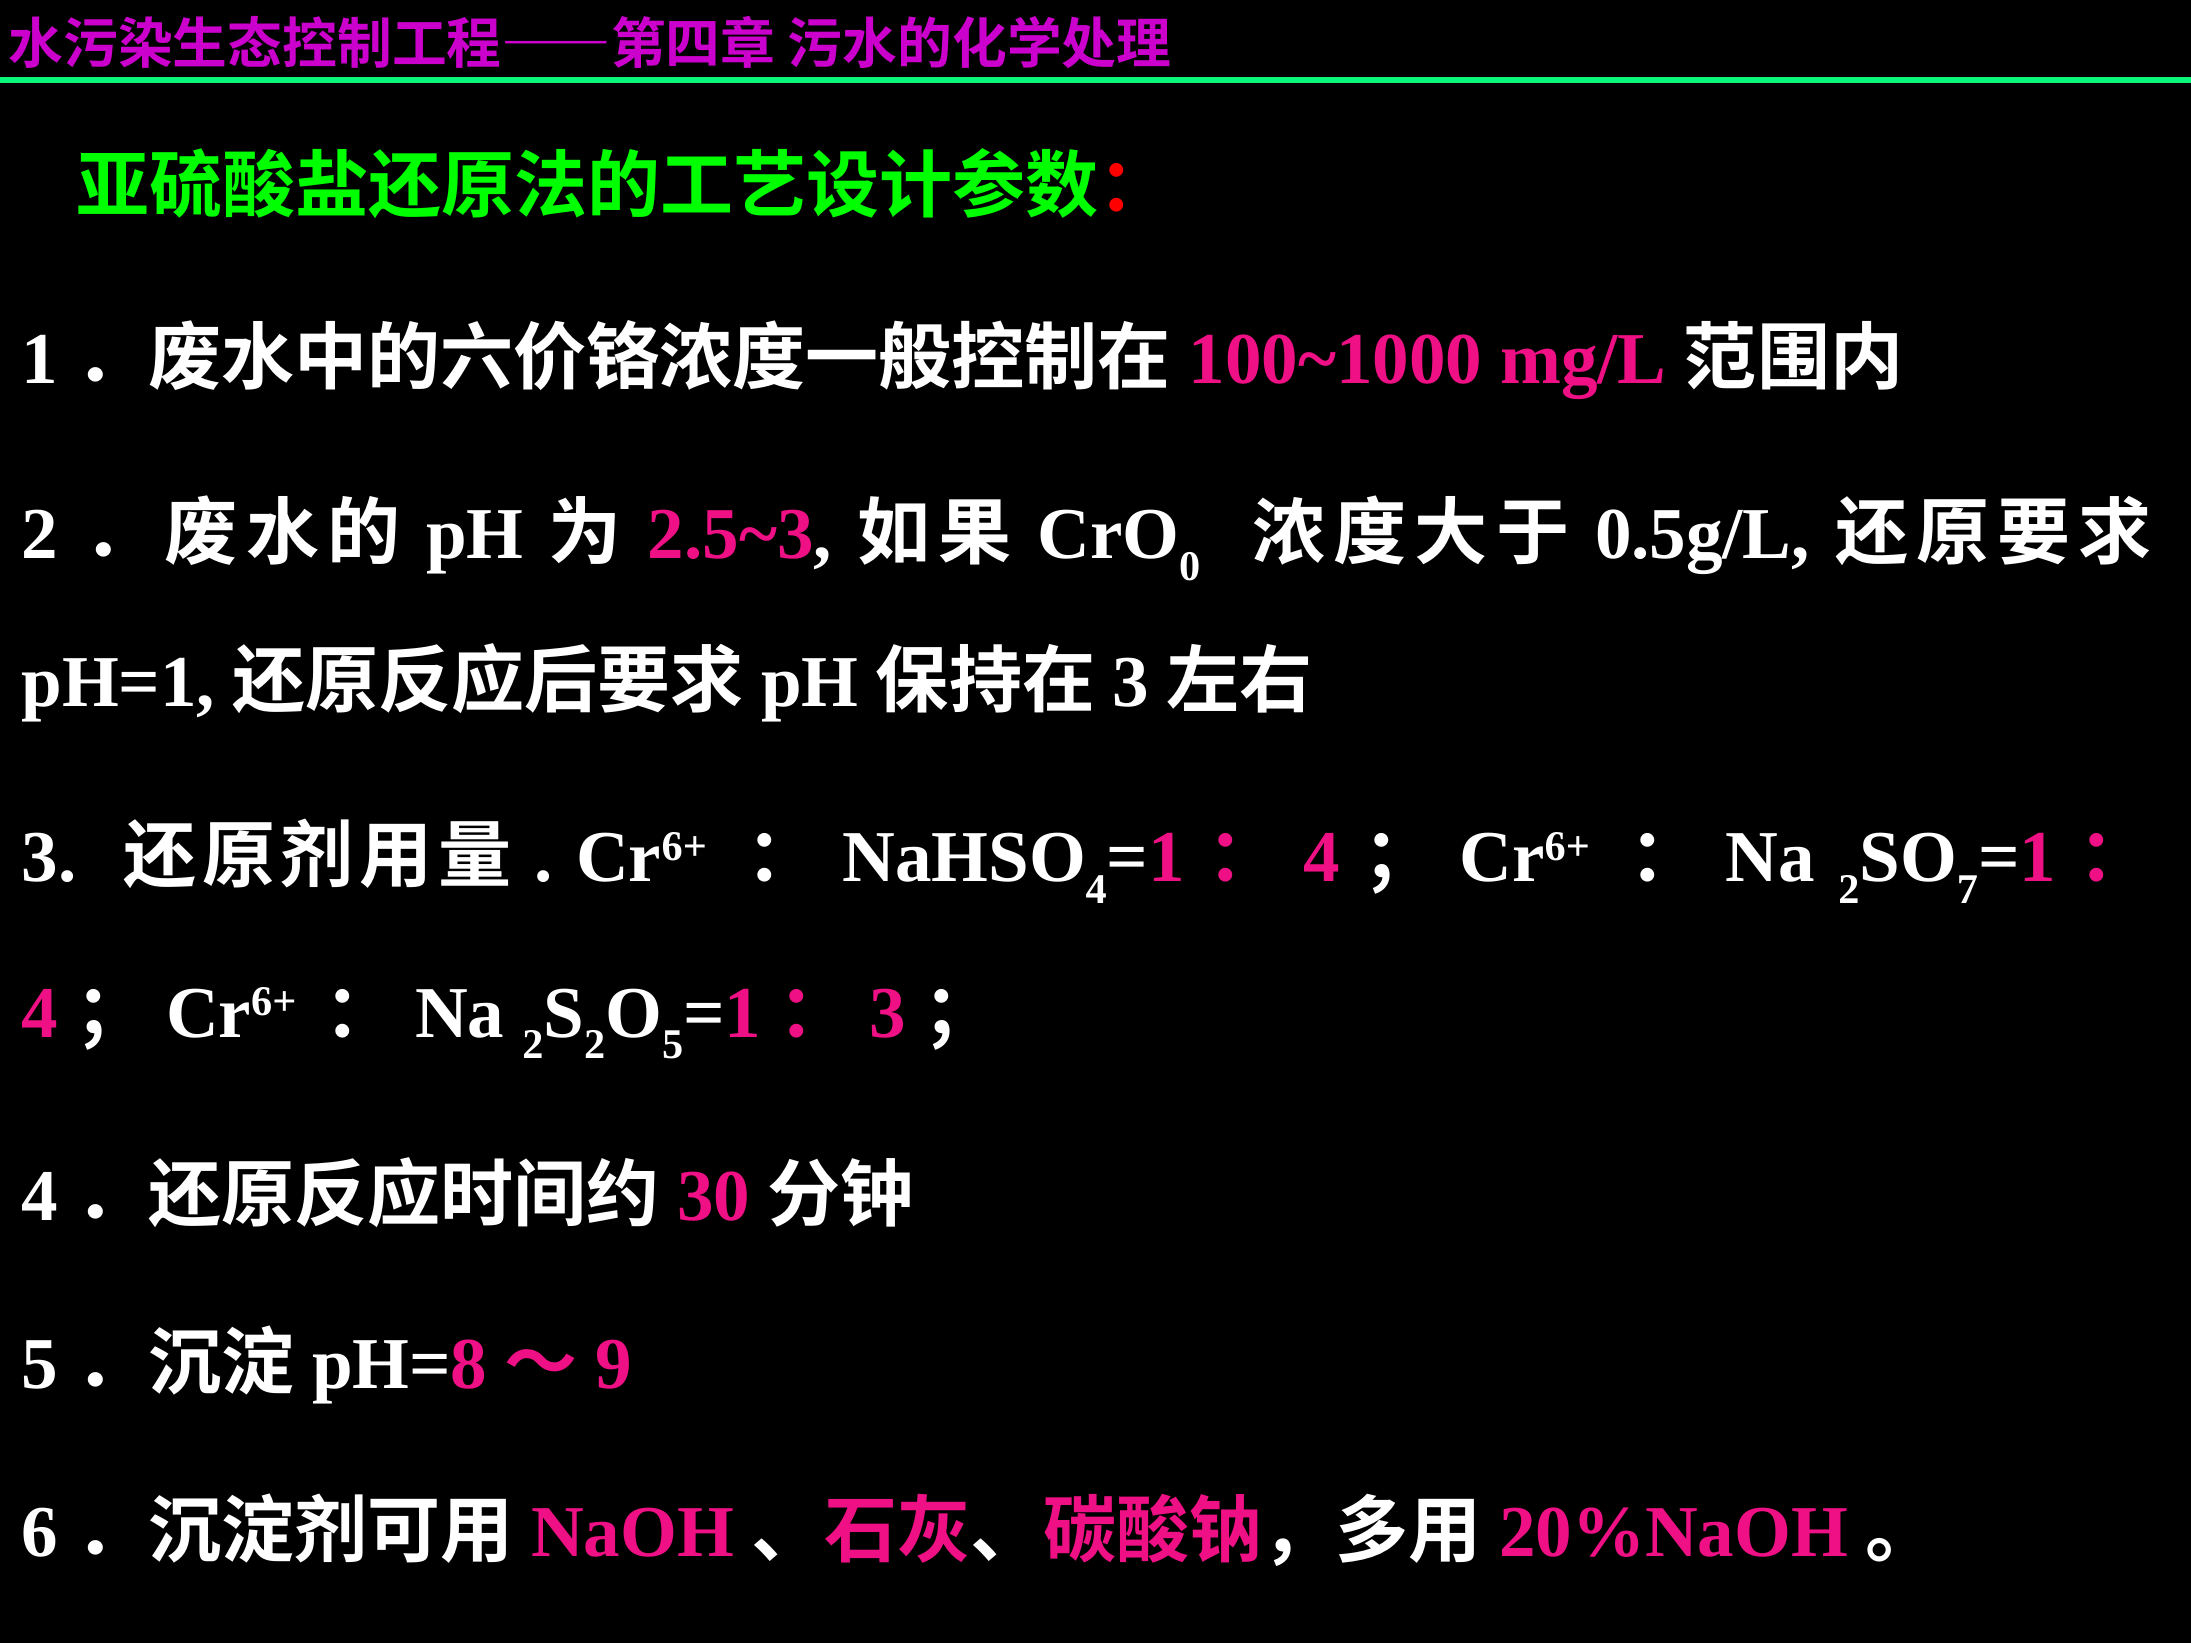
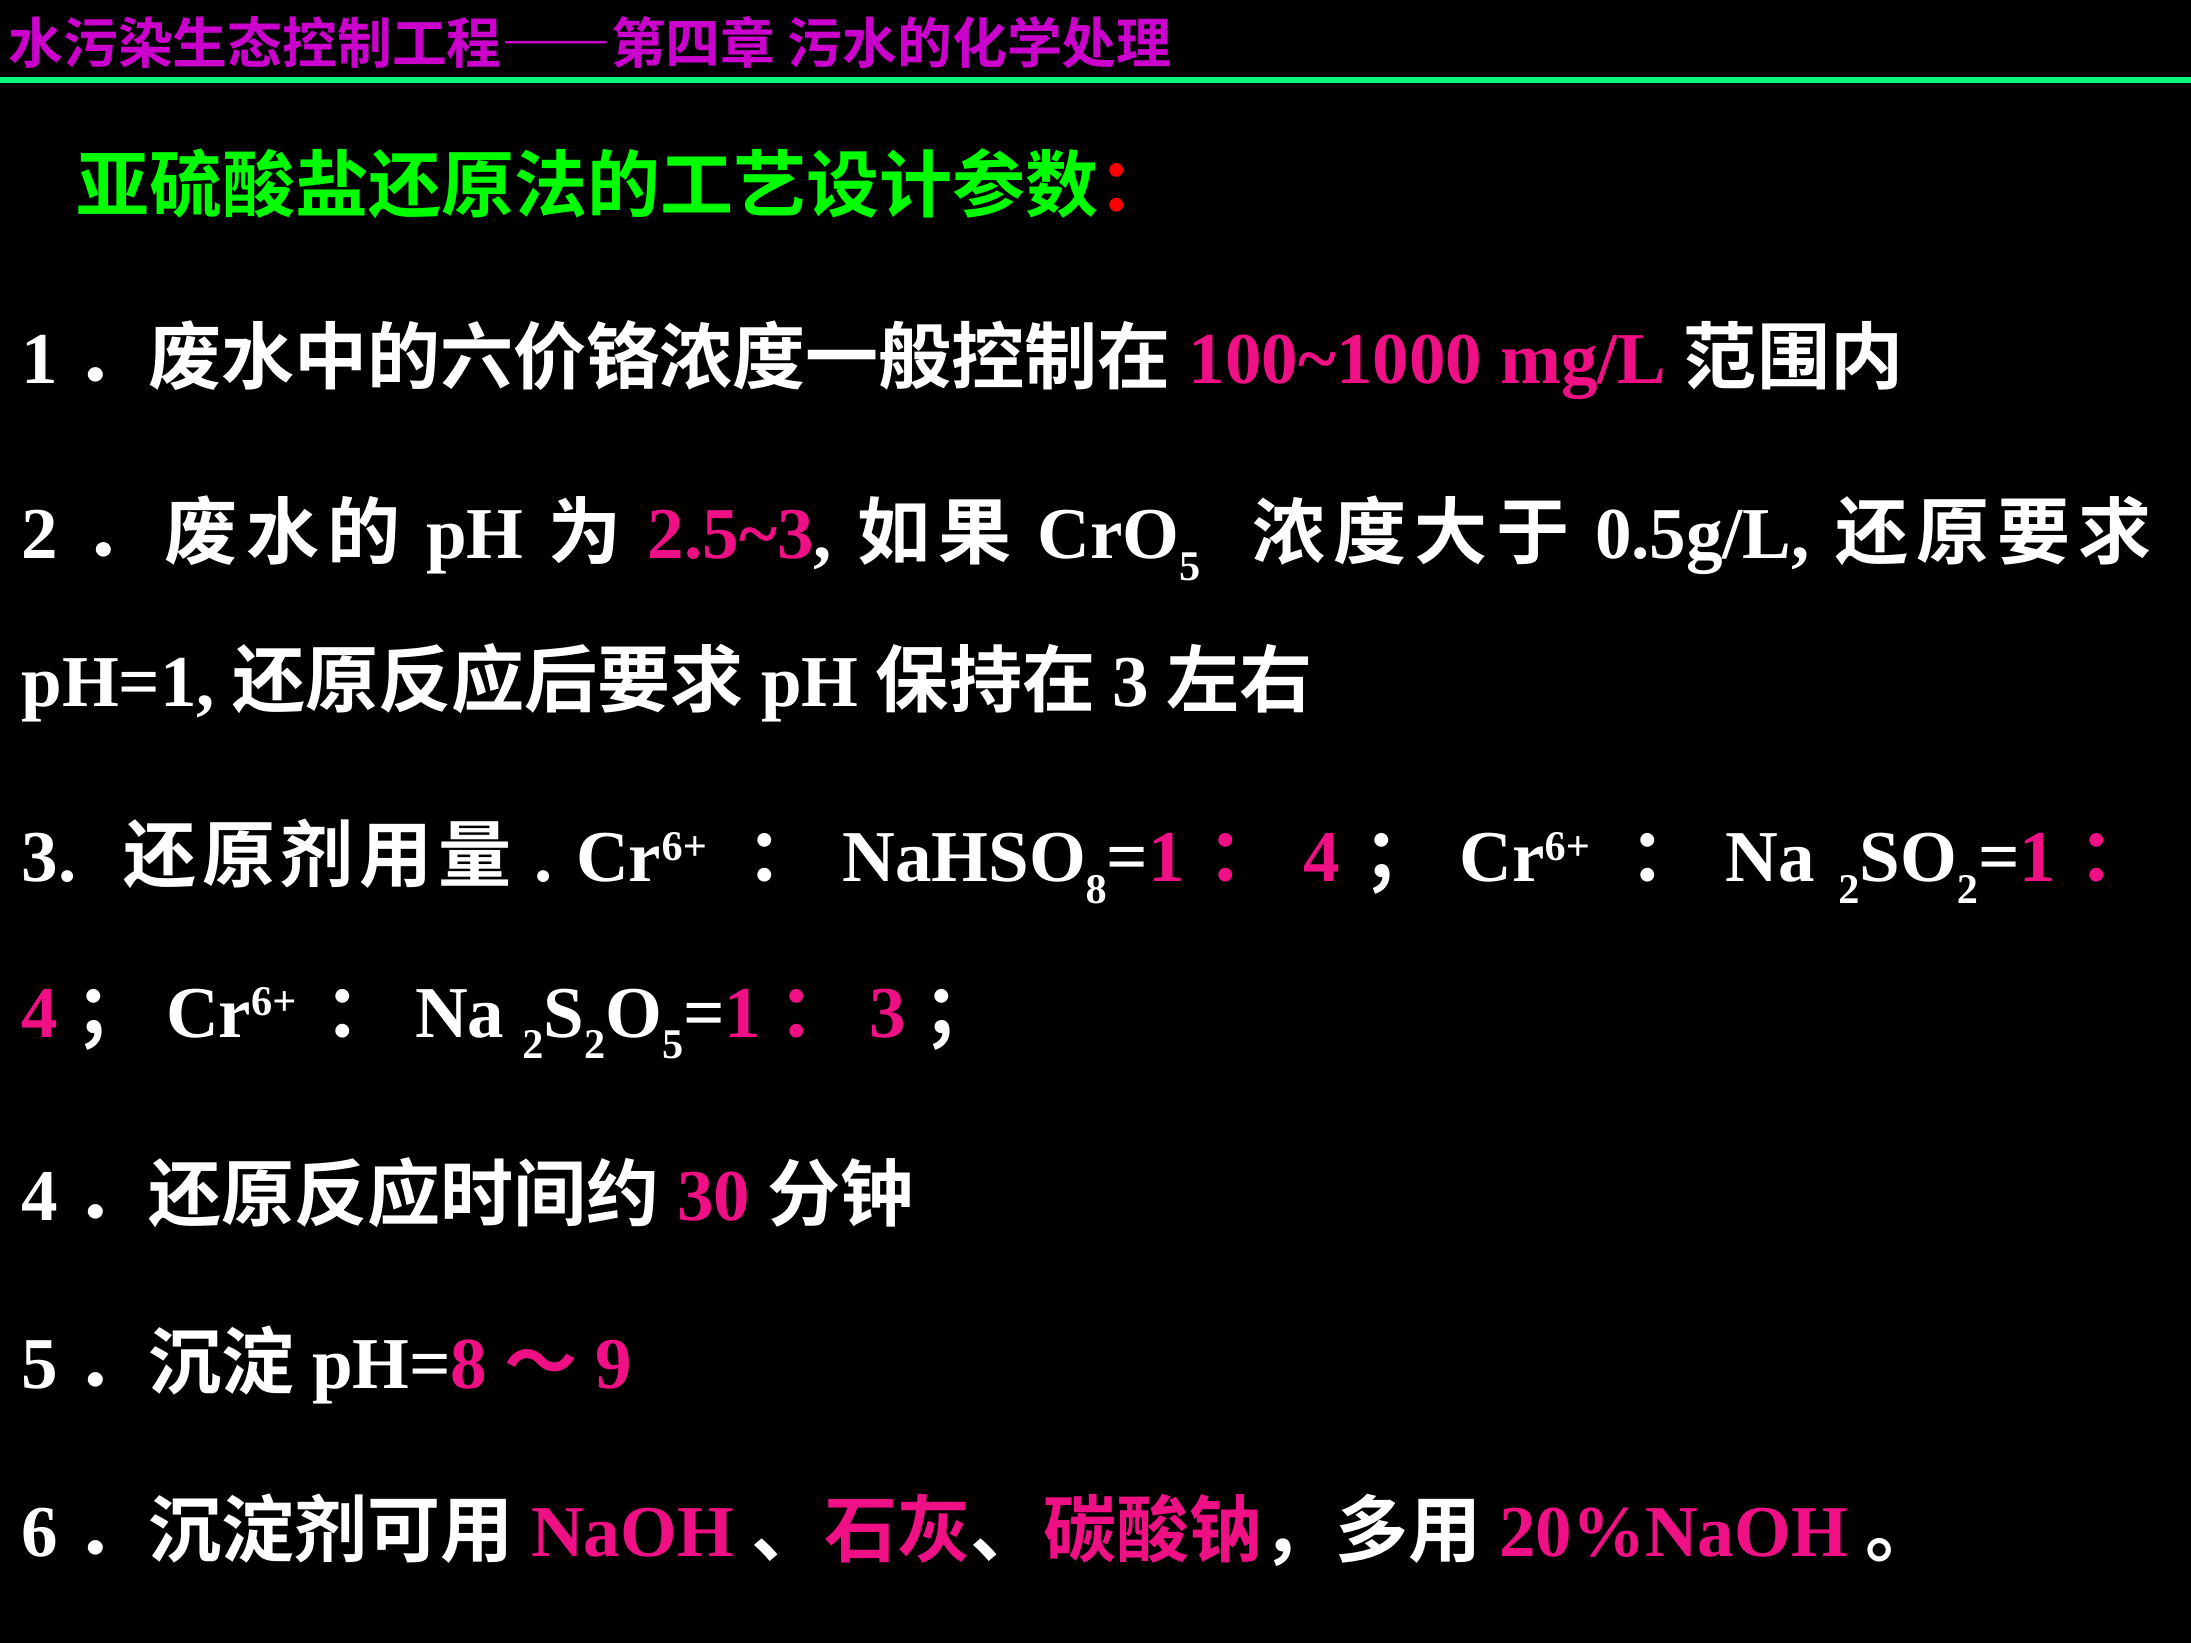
0: 0 -> 5 (1190, 567)
4: 4 -> 8 (1096, 890)
7: 7 -> 2 (1967, 890)
